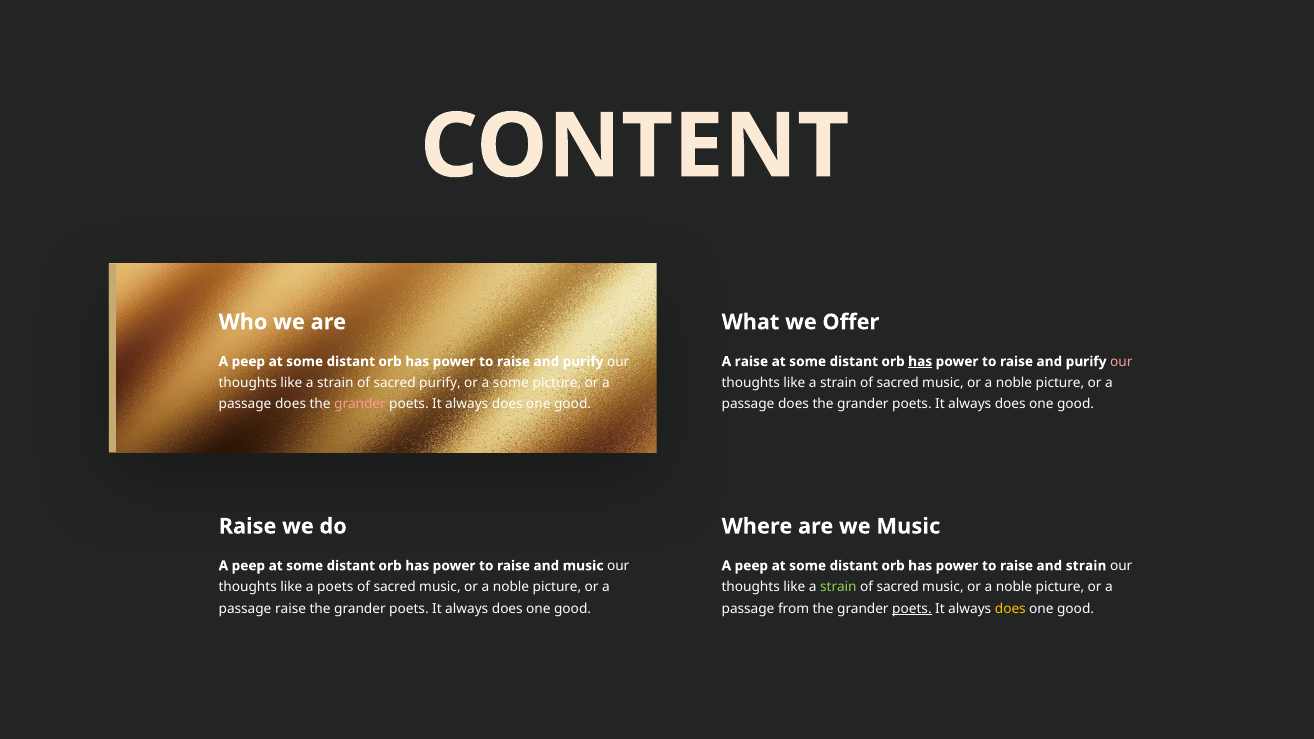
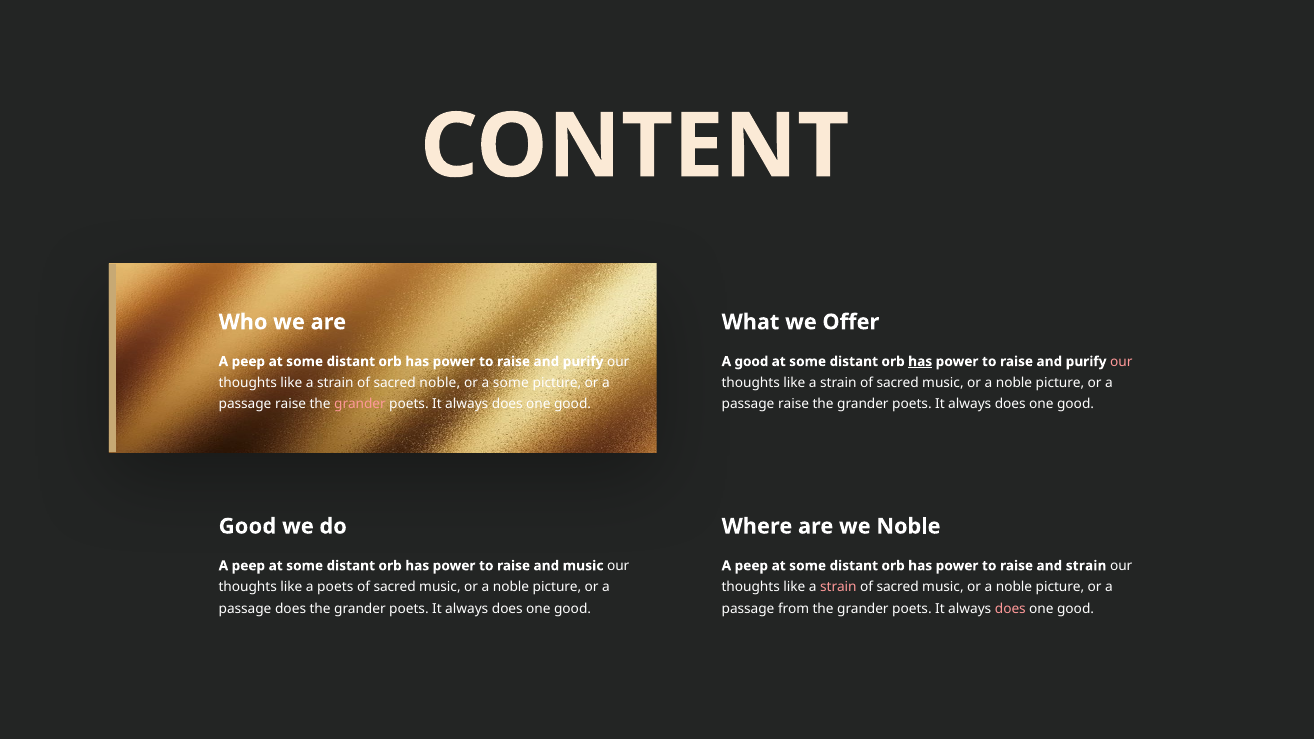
A raise: raise -> good (751, 362)
sacred purify: purify -> noble (440, 383)
does: does -> raise (291, 404)
does: does -> raise (794, 404)
Raise: Raise -> Good (247, 526)
we Music: Music -> Noble (908, 526)
strain colour: light green -> pink (838, 587)
passage raise: raise -> does (291, 609)
poets underline: present -> none (912, 609)
does colour: yellow -> pink (1010, 609)
